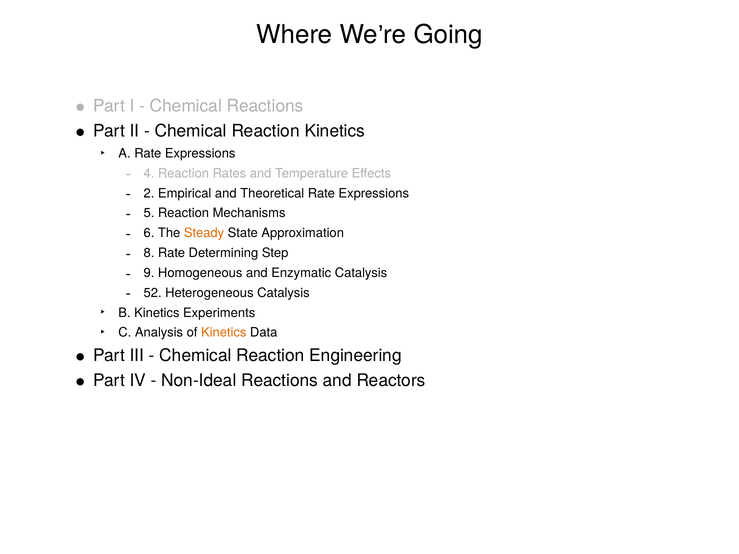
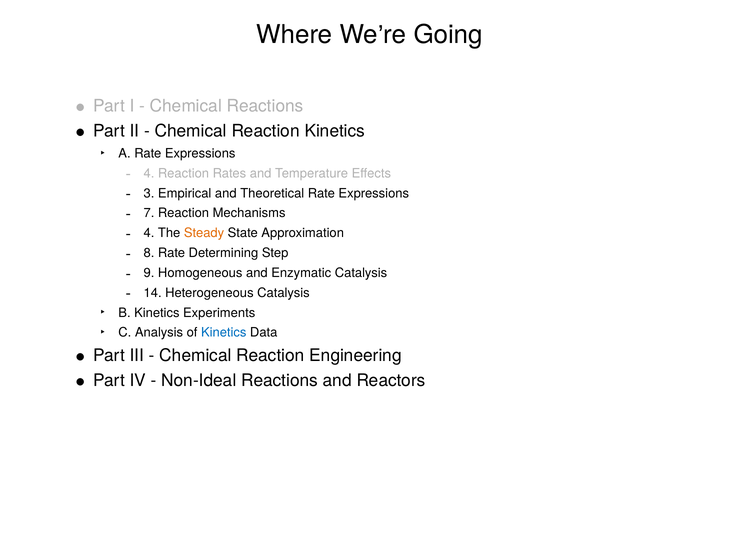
2: 2 -> 3 (149, 193)
5: 5 -> 7 (149, 213)
6: 6 -> 4 (149, 233)
52: 52 -> 14 (153, 293)
Kinetics colour: orange -> blue (224, 333)
